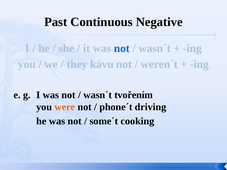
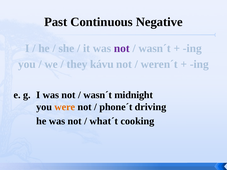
not colour: blue -> purple (122, 48)
tvořením: tvořením -> midnight (134, 95)
some´t: some´t -> what´t (104, 121)
